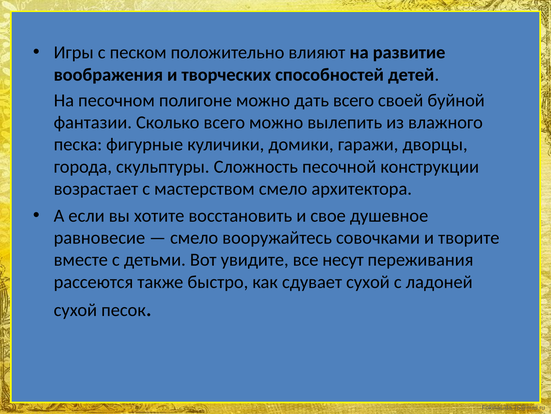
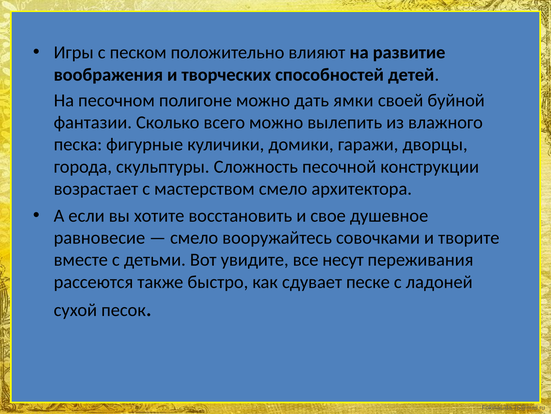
дать всего: всего -> ямки (353, 100)
сдувает сухой: сухой -> песке (368, 281)
